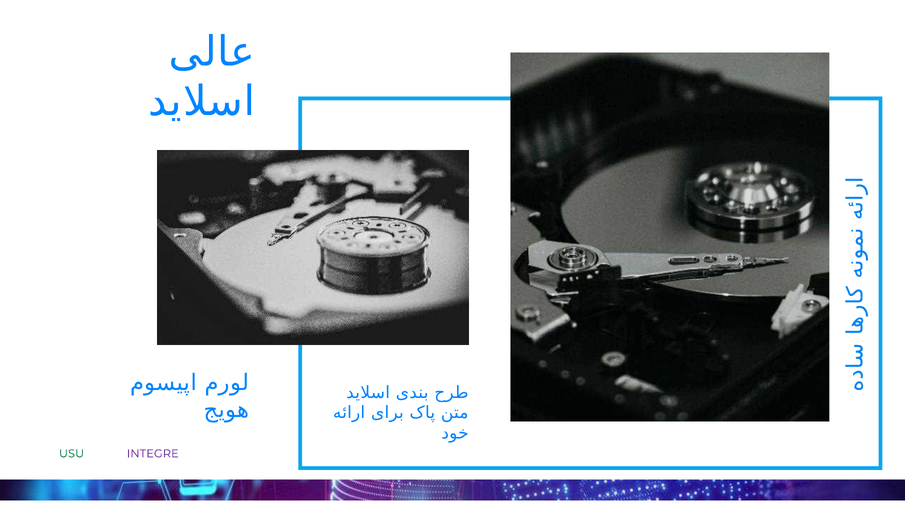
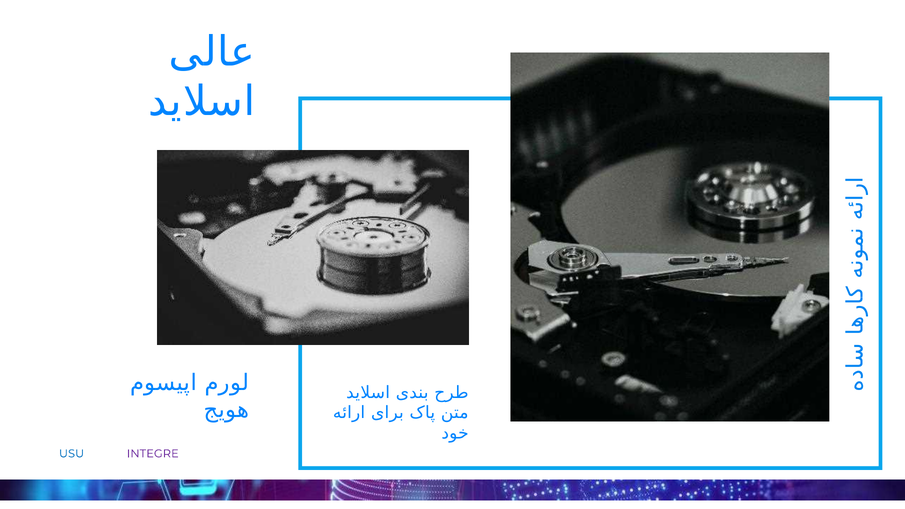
USU colour: green -> blue (72, 454)
